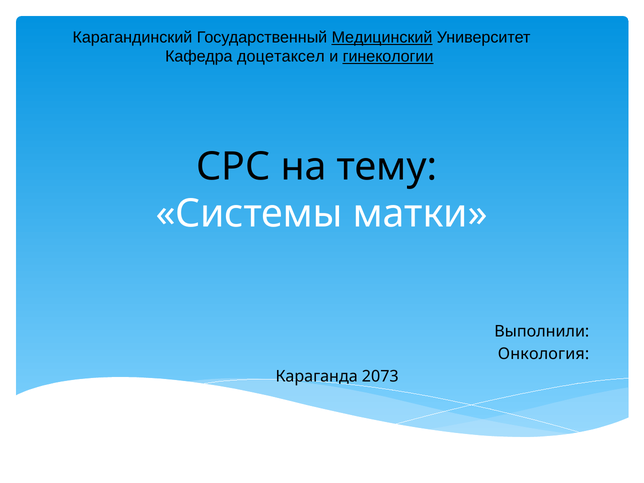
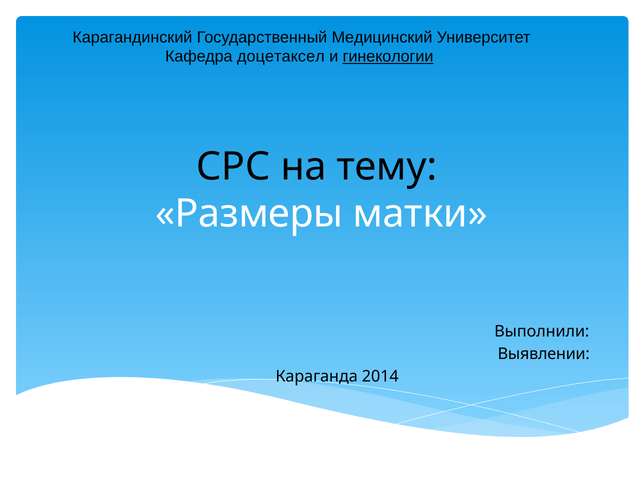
Медицинский underline: present -> none (382, 37)
Системы: Системы -> Размеры (249, 214)
Онкология: Онкология -> Выявлении (544, 354)
2073: 2073 -> 2014 (380, 377)
